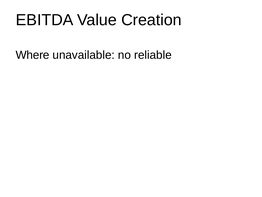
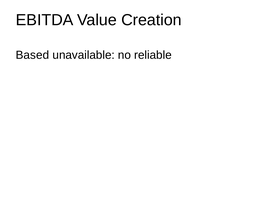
Where: Where -> Based (32, 55)
